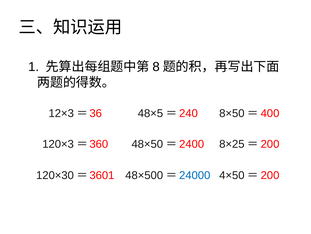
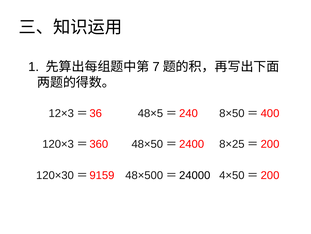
8: 8 -> 7 (156, 67)
3601: 3601 -> 9159 (102, 175)
24000 colour: blue -> black (195, 175)
